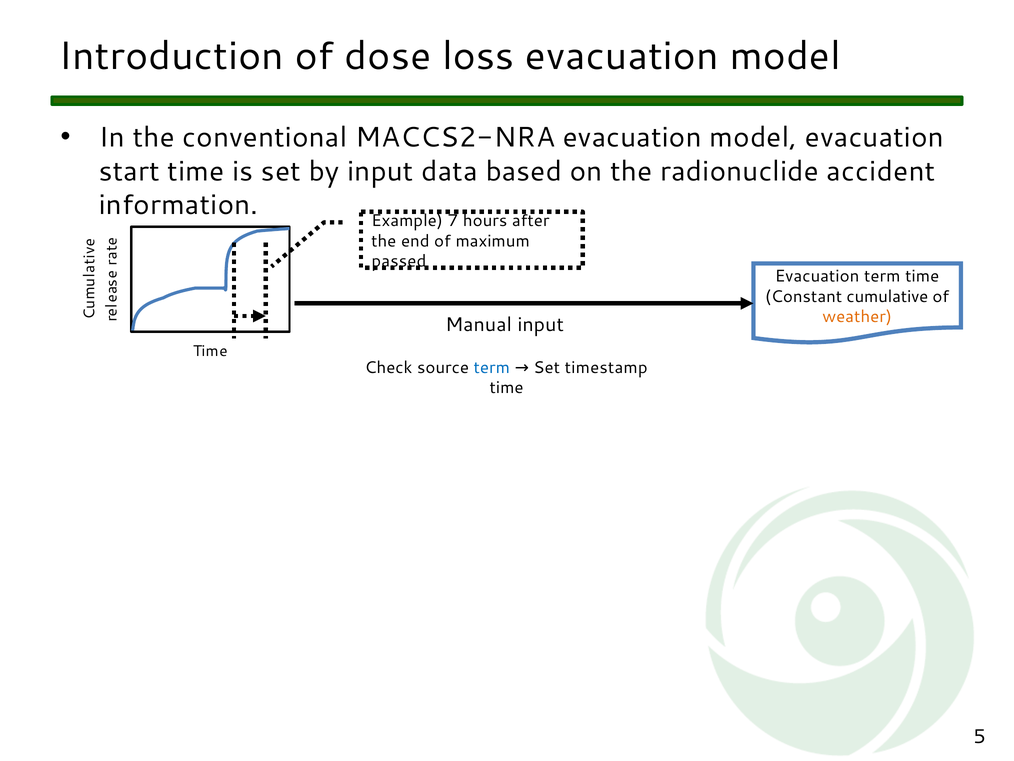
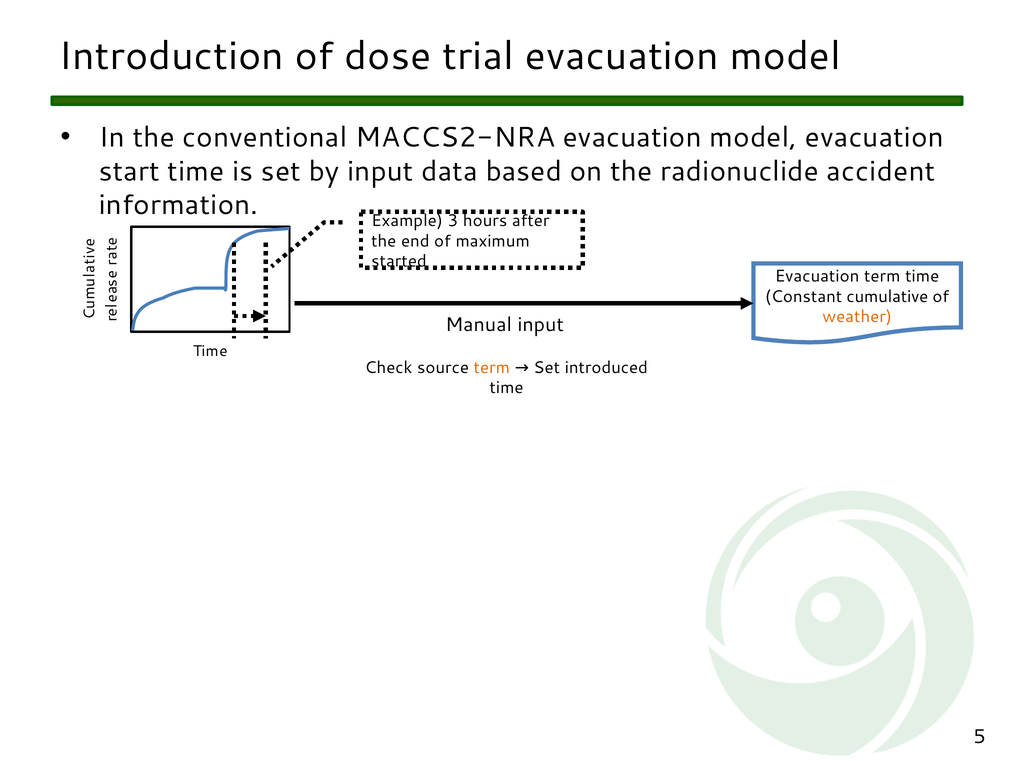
loss: loss -> trial (478, 56)
7: 7 -> 3 (453, 221)
passed: passed -> started (399, 261)
term colour: blue -> orange (492, 367)
timestamp: timestamp -> introduced (606, 367)
